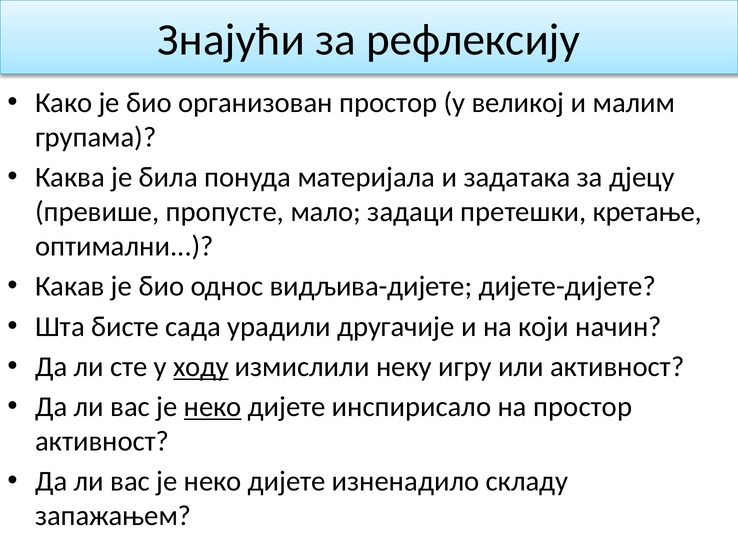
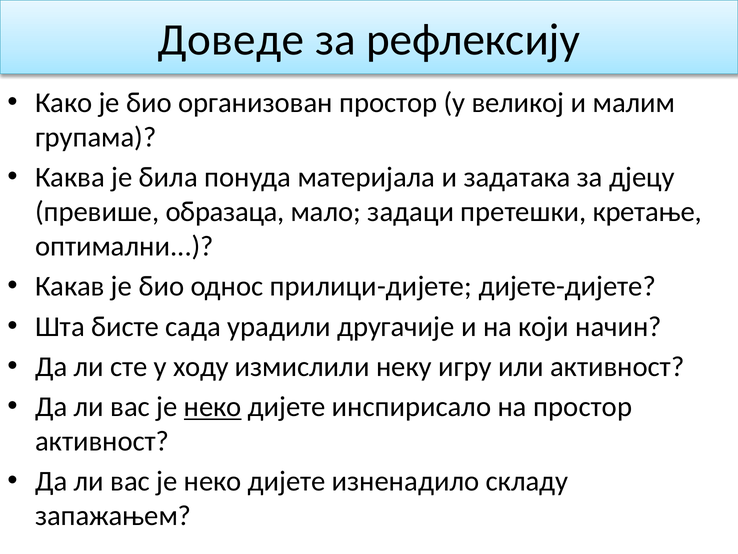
Знајући: Знајући -> Доведе (231, 40)
пропусте: пропусте -> образаца (225, 212)
видљива-дијете: видљива-дијете -> прилици-дијете (371, 286)
ходу underline: present -> none (201, 366)
